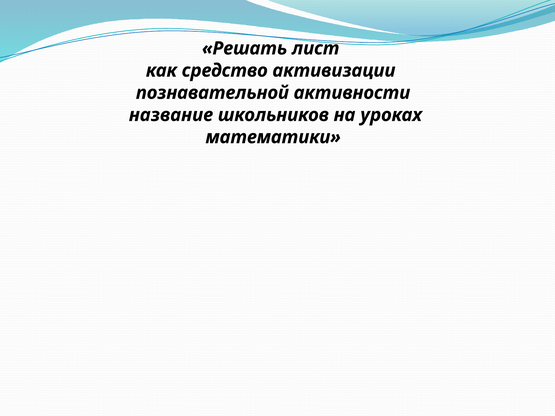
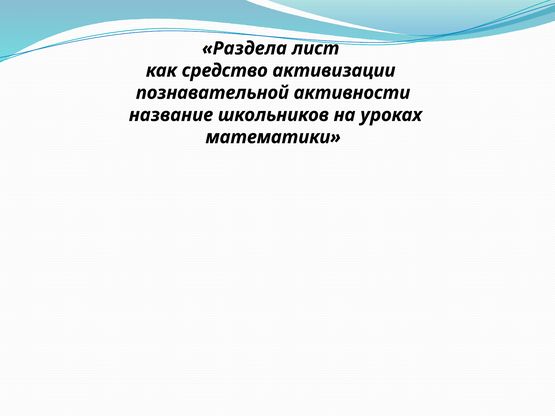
Решать: Решать -> Раздела (244, 48)
